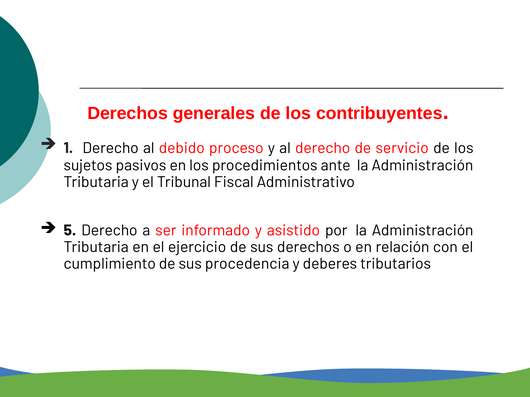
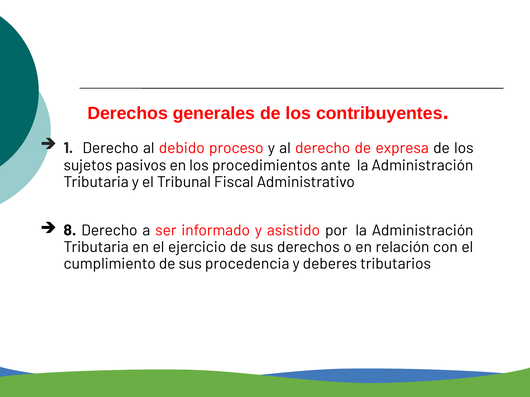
servicio: servicio -> expresa (402, 148)
5: 5 -> 8 (70, 231)
